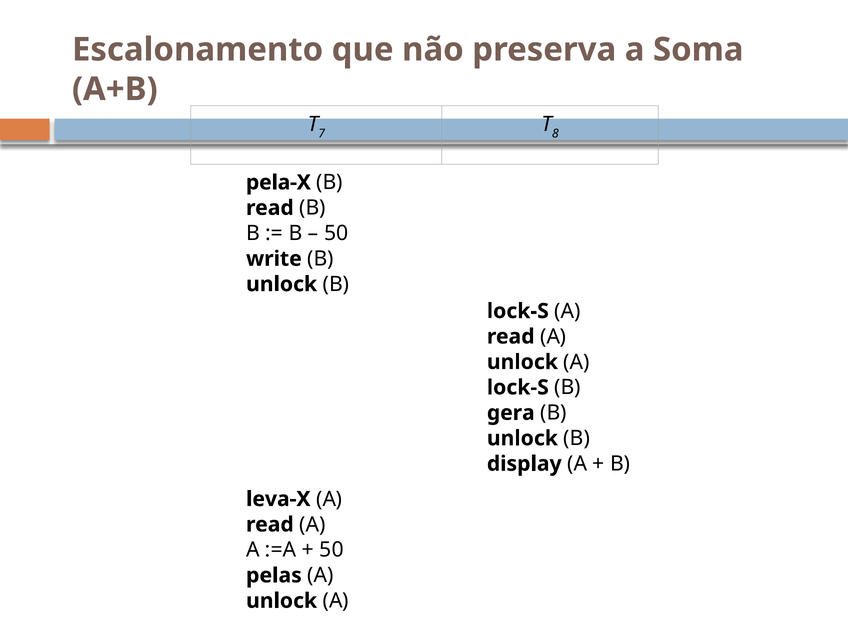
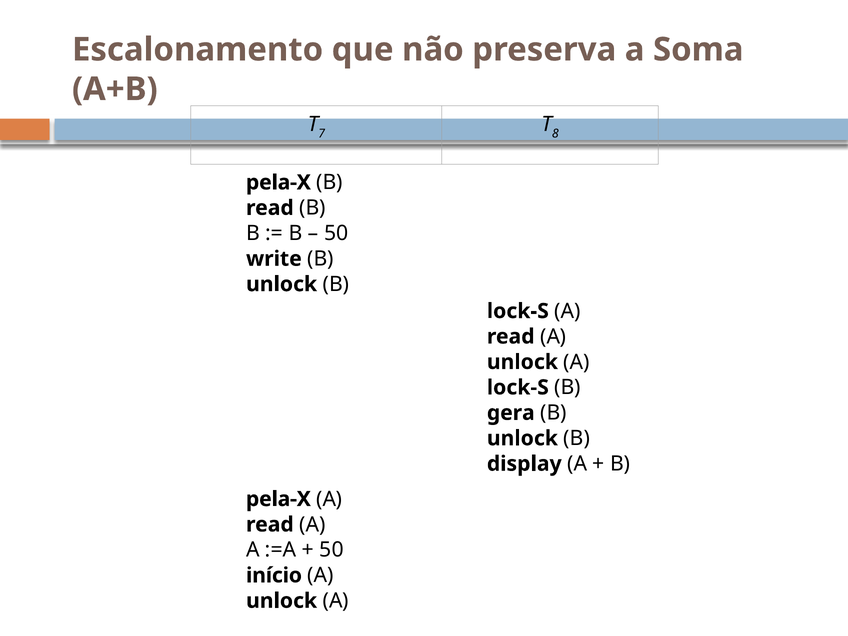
leva-X: leva-X -> pela-X (278, 499)
pelas: pelas -> início (274, 575)
